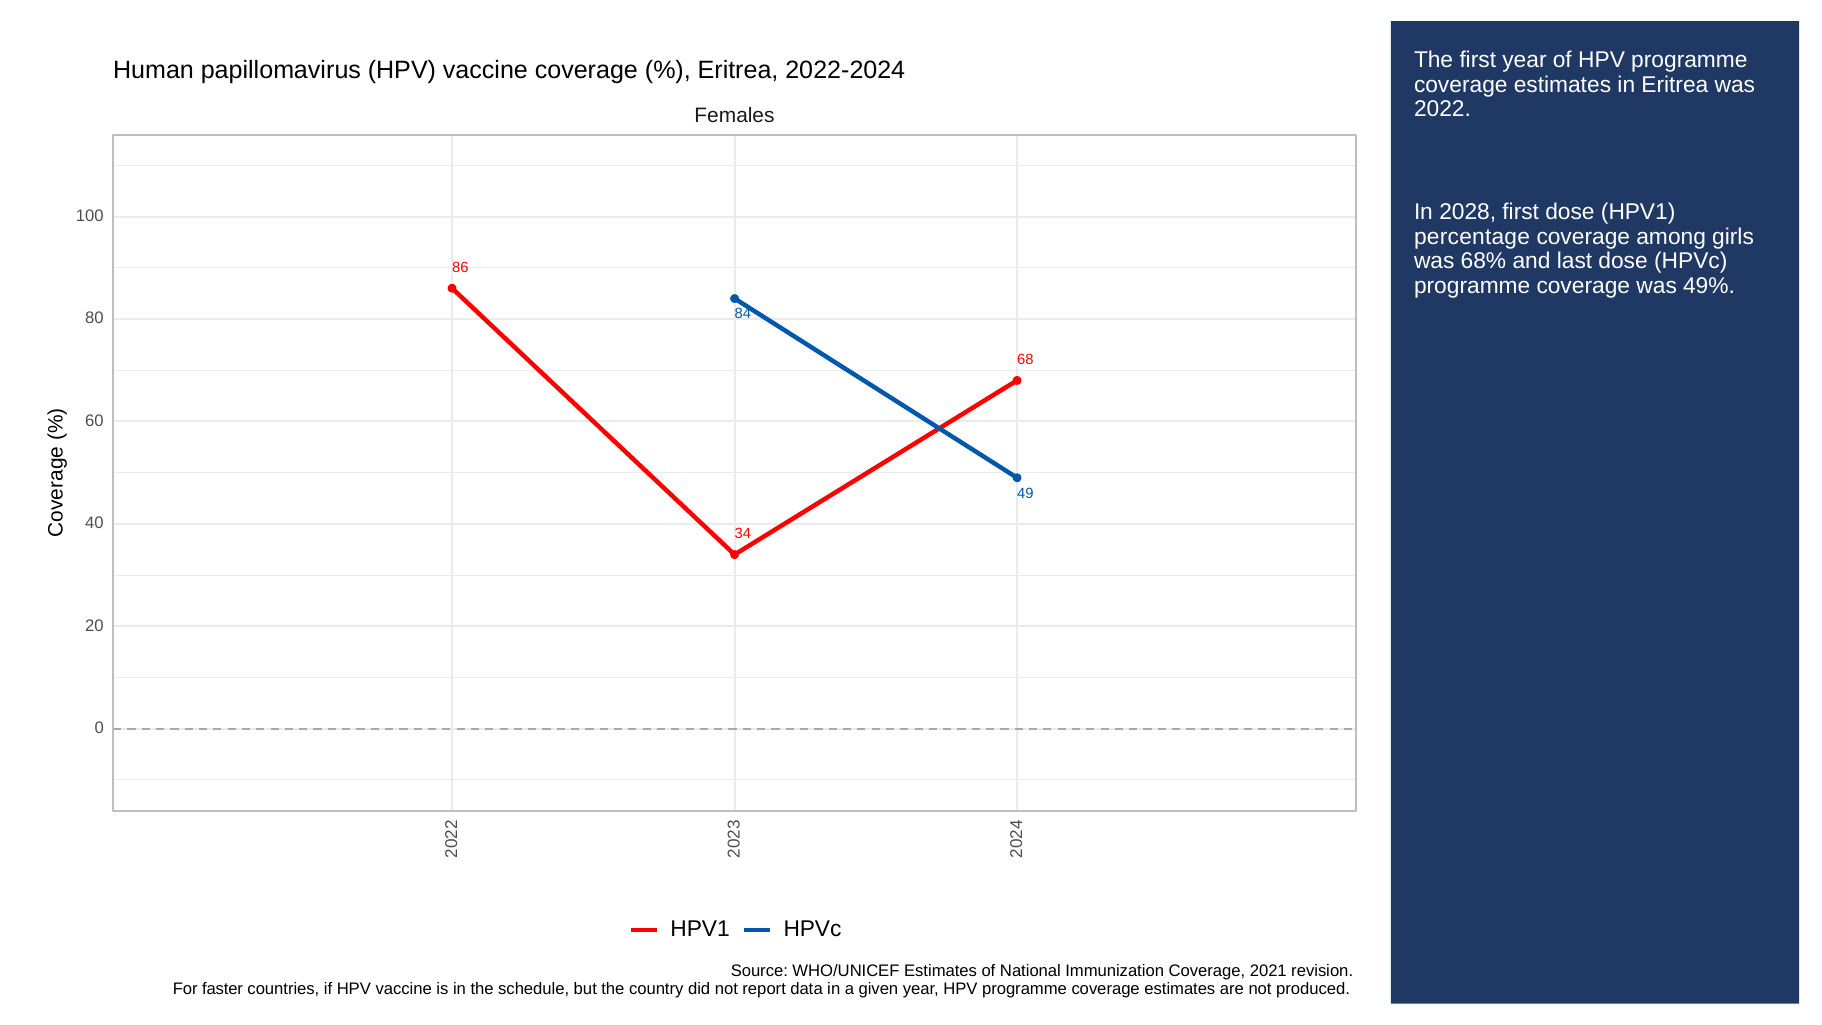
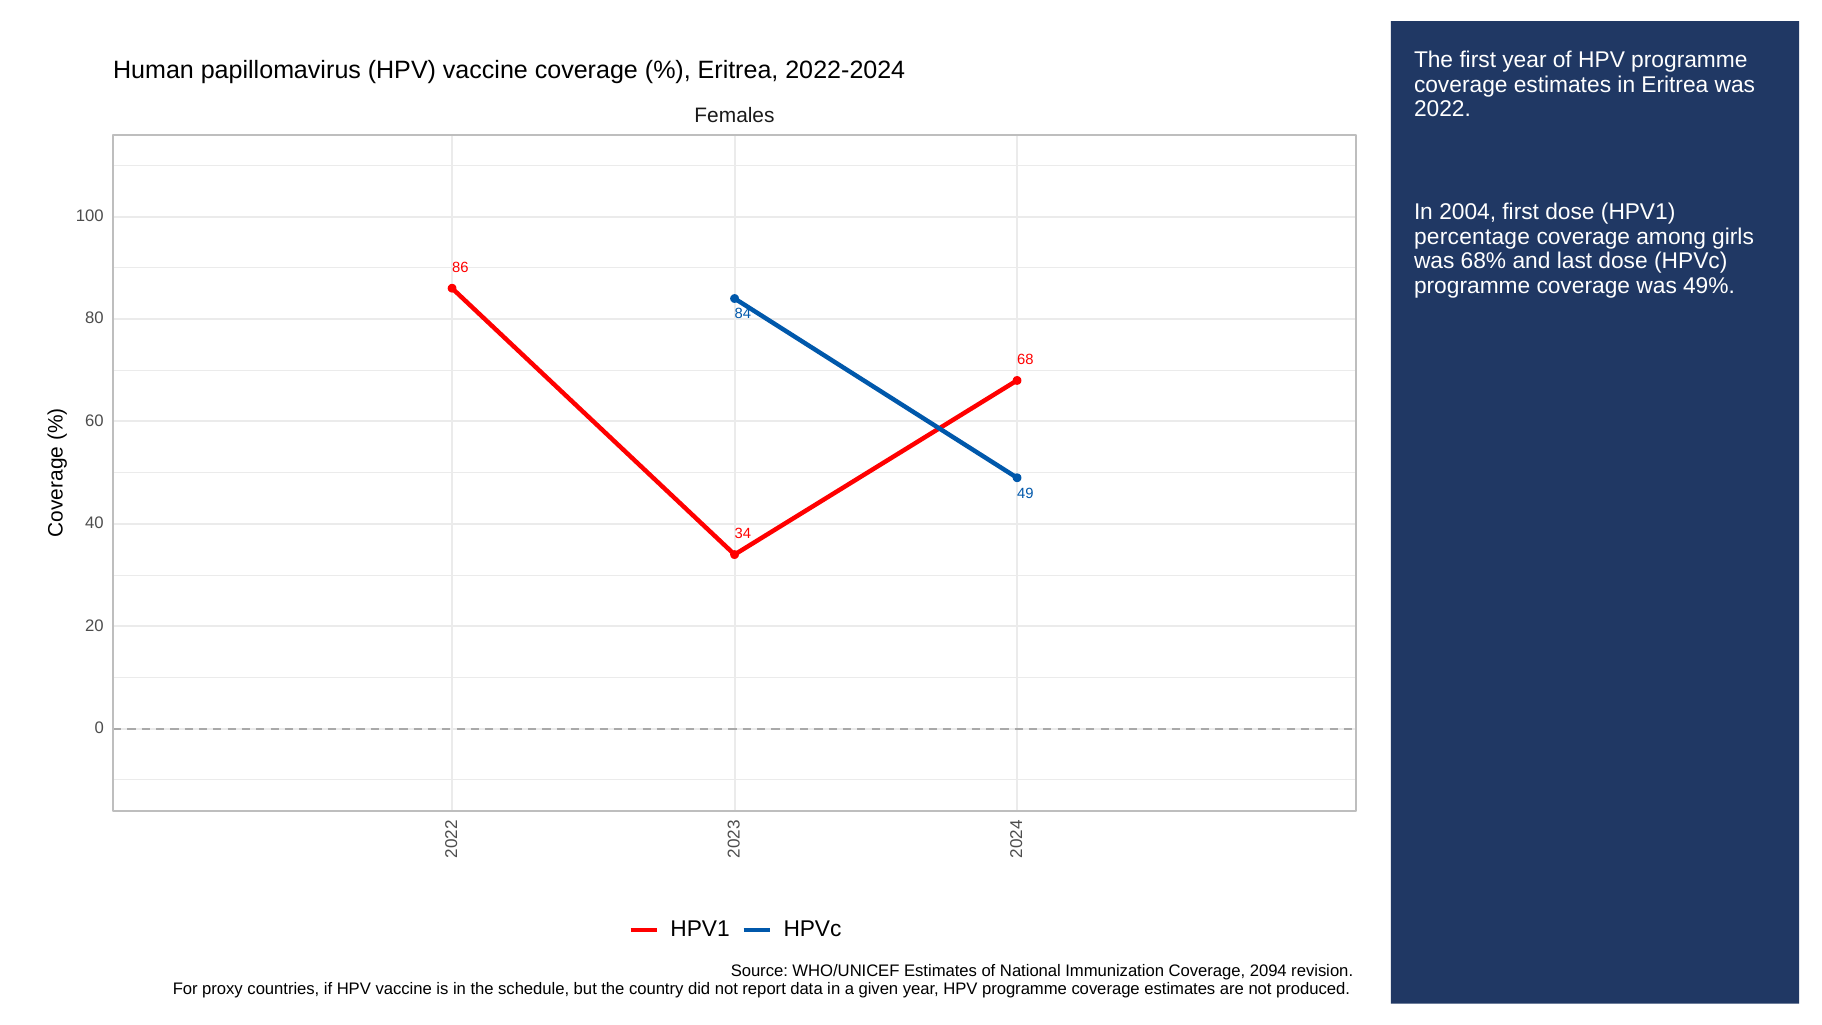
2028: 2028 -> 2004 (1468, 212)
2021: 2021 -> 2094 (1268, 971)
faster: faster -> proxy (222, 989)
